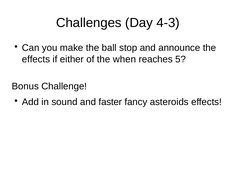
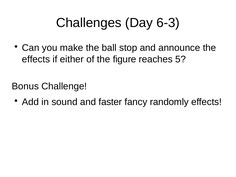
4-3: 4-3 -> 6-3 (168, 23)
when: when -> figure (125, 59)
asteroids: asteroids -> randomly (169, 102)
